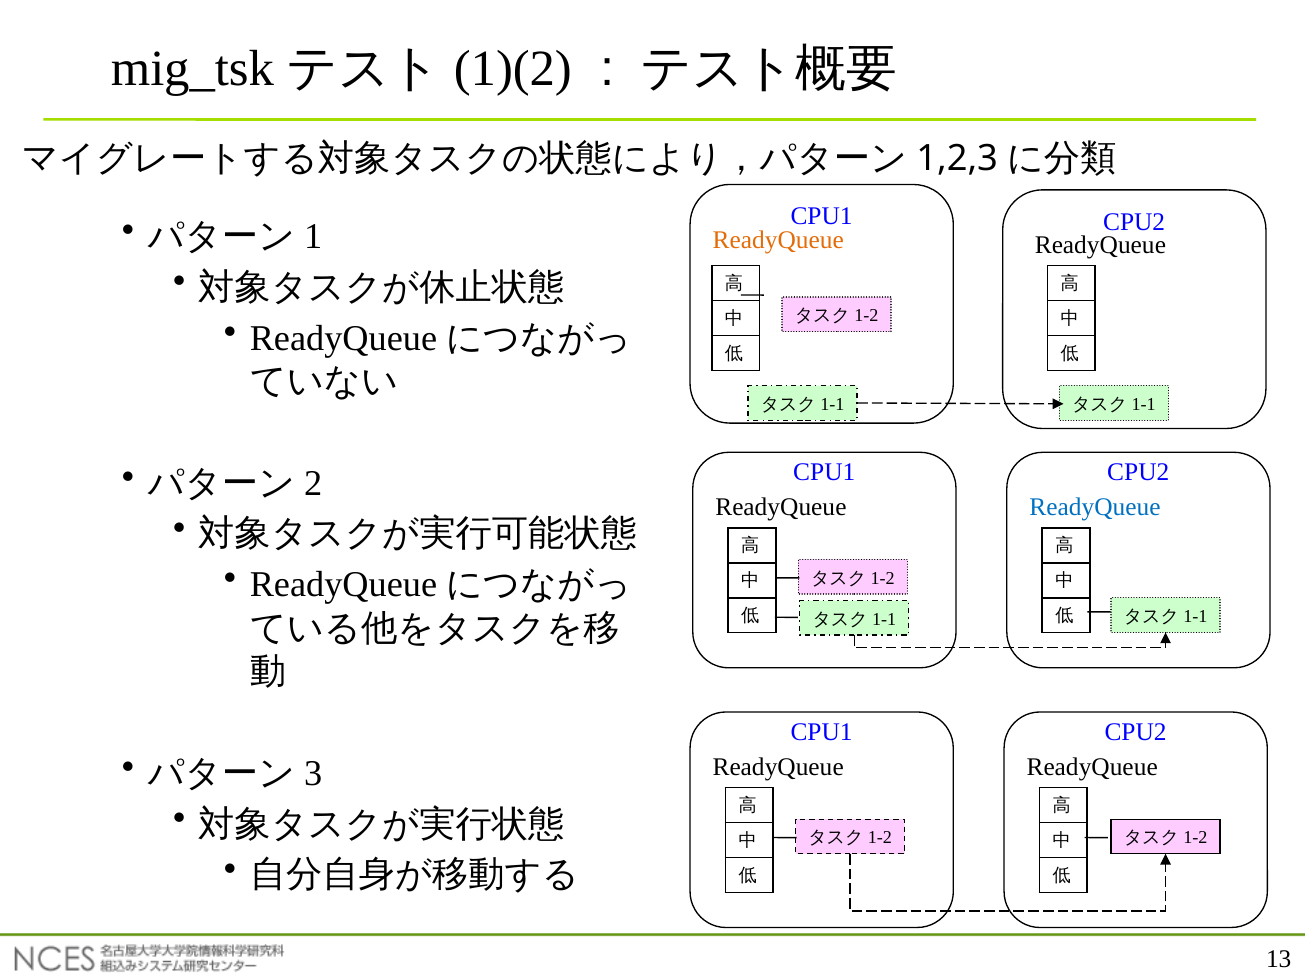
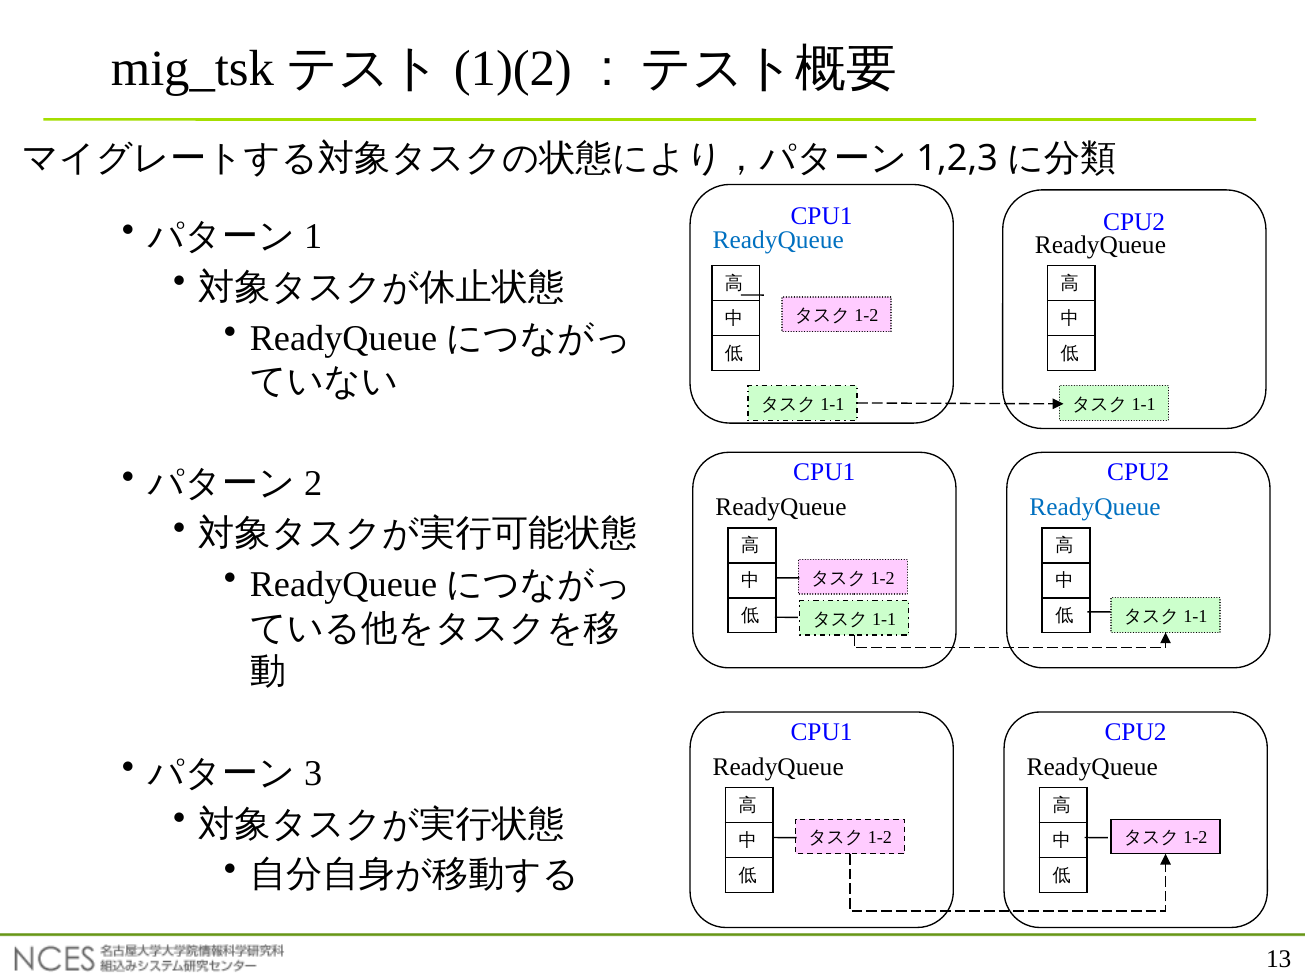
ReadyQueue colour: orange -> blue (778, 240)
